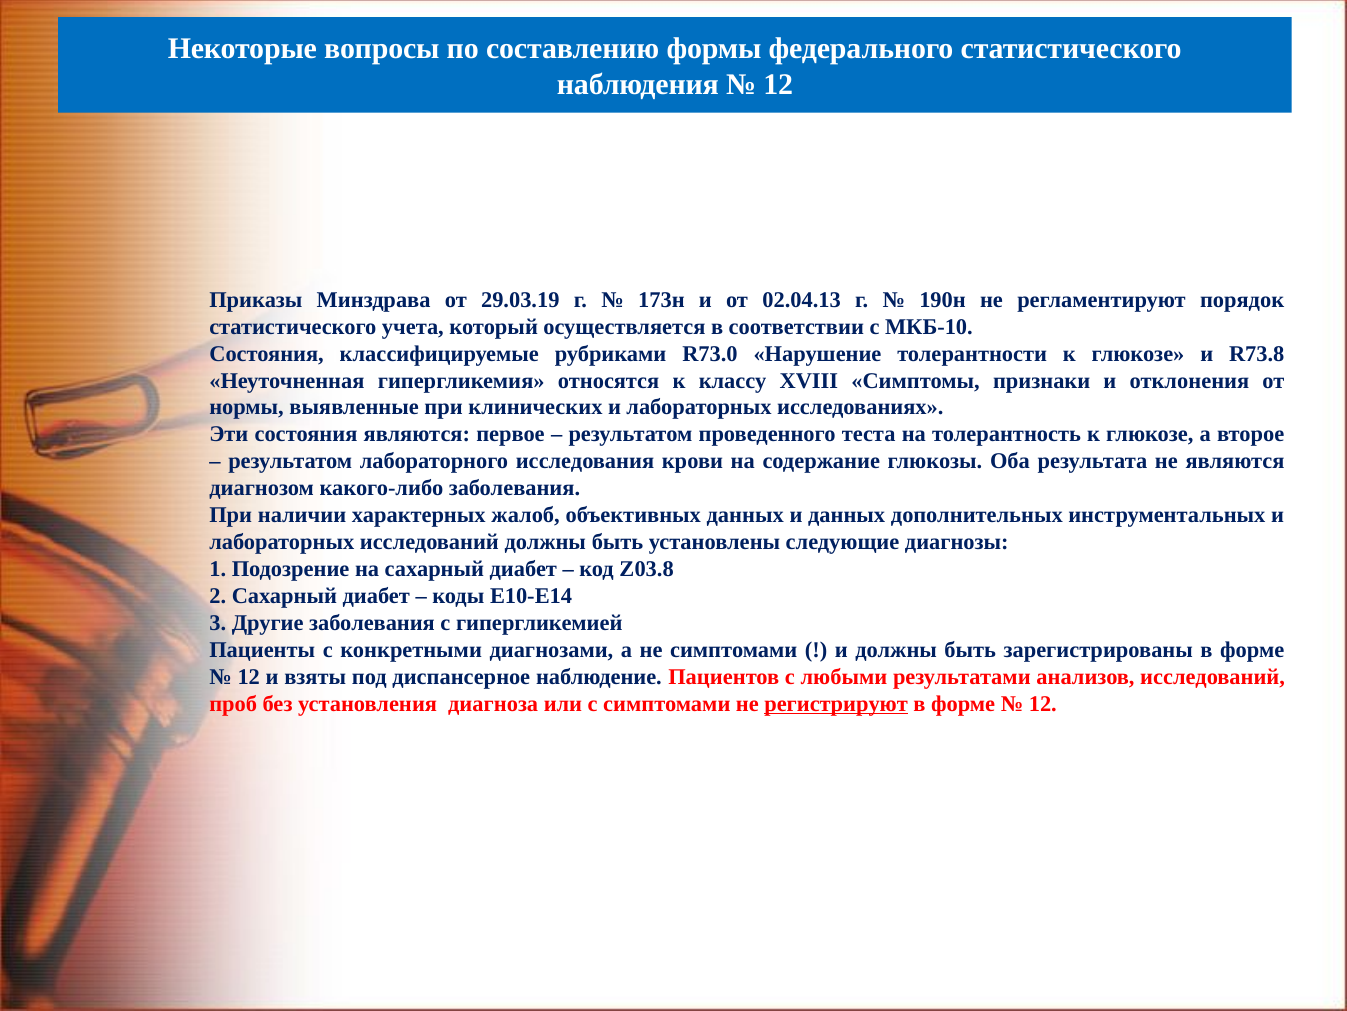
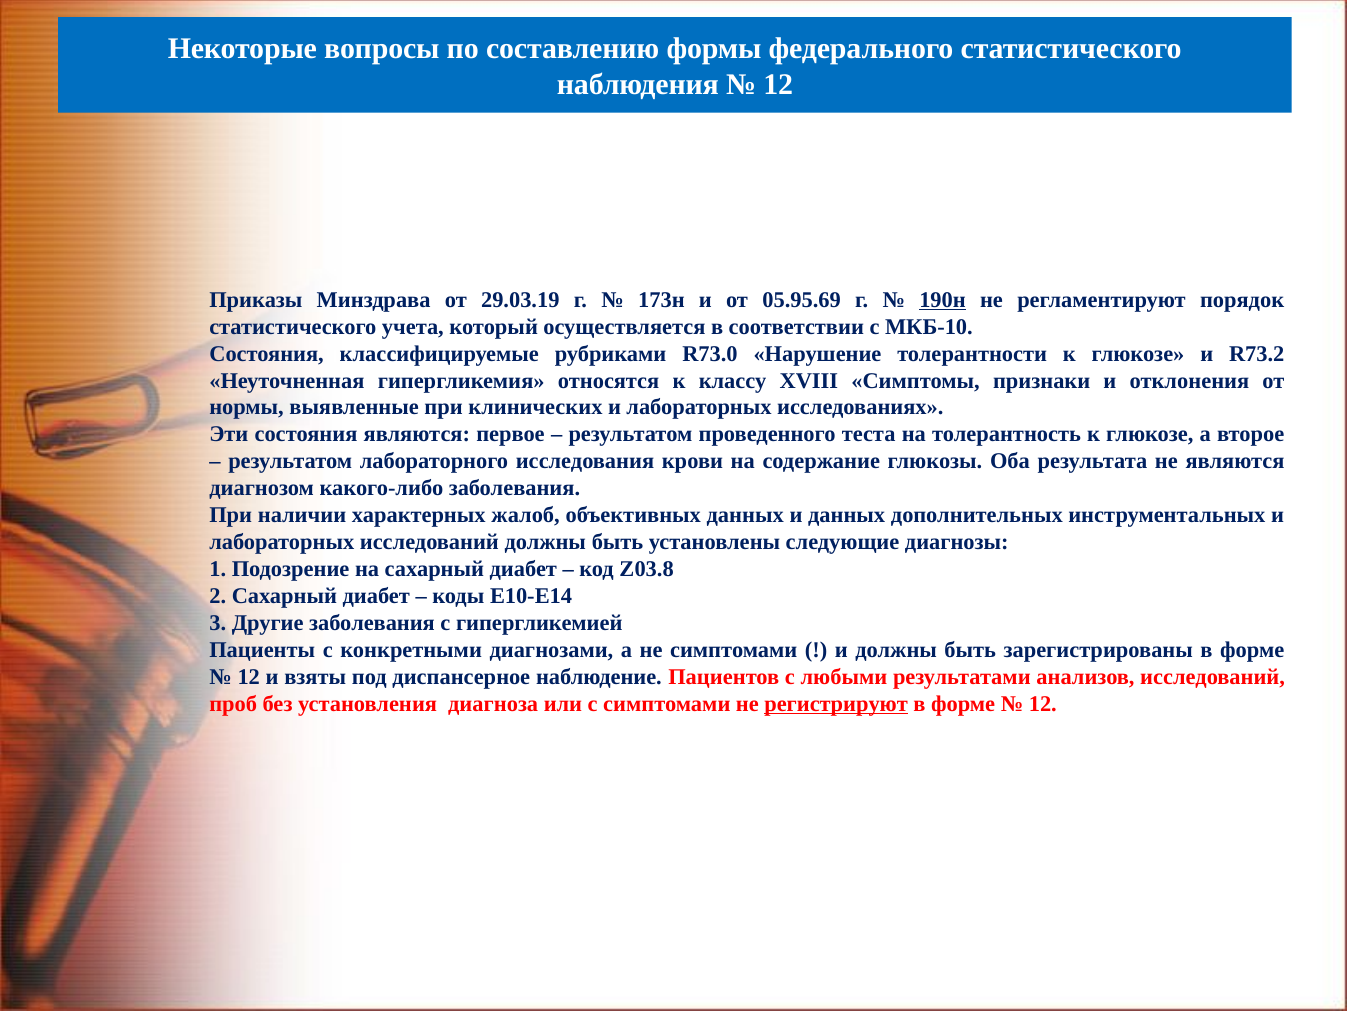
02.04.13: 02.04.13 -> 05.95.69 (802, 299)
190н underline: none -> present (943, 299)
R73.8: R73.8 -> R73.2 (1257, 353)
